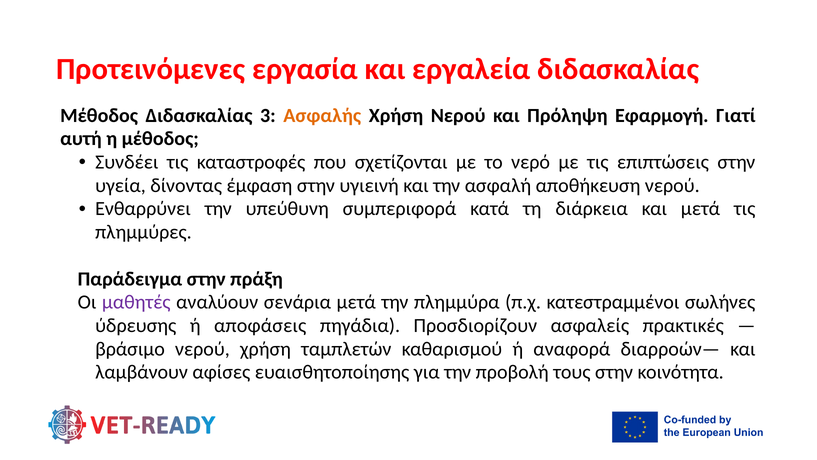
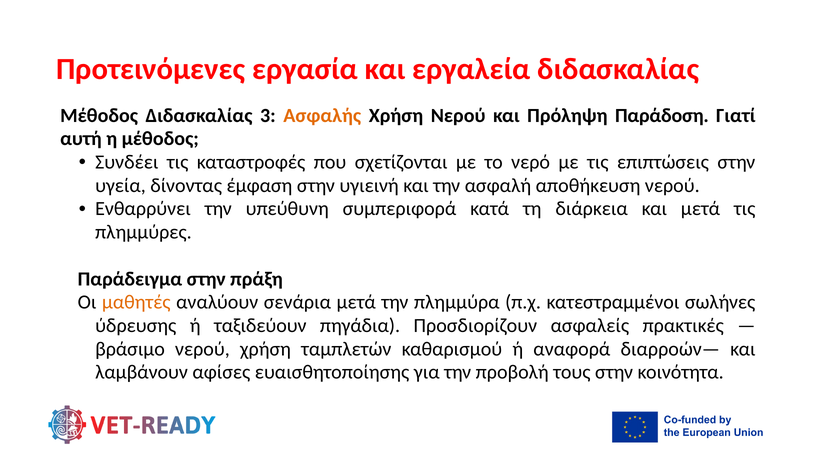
Εφαρμογή: Εφαρμογή -> Παράδοση (662, 115)
μαθητές colour: purple -> orange (136, 302)
αποφάσεις: αποφάσεις -> ταξιδεύουν (260, 325)
